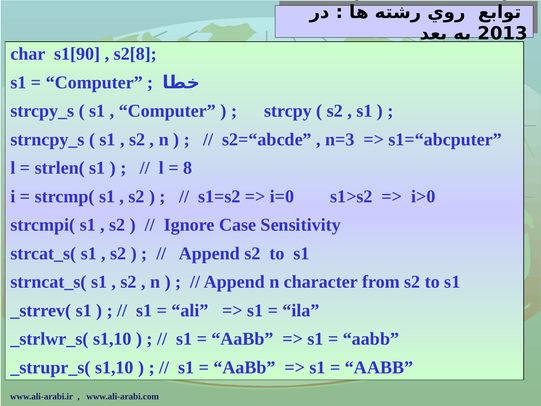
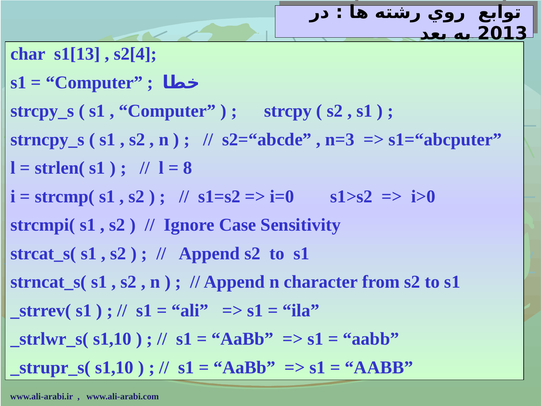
s1[90: s1[90 -> s1[13 (77, 54)
s2[8: s2[8 -> s2[4 (135, 54)
